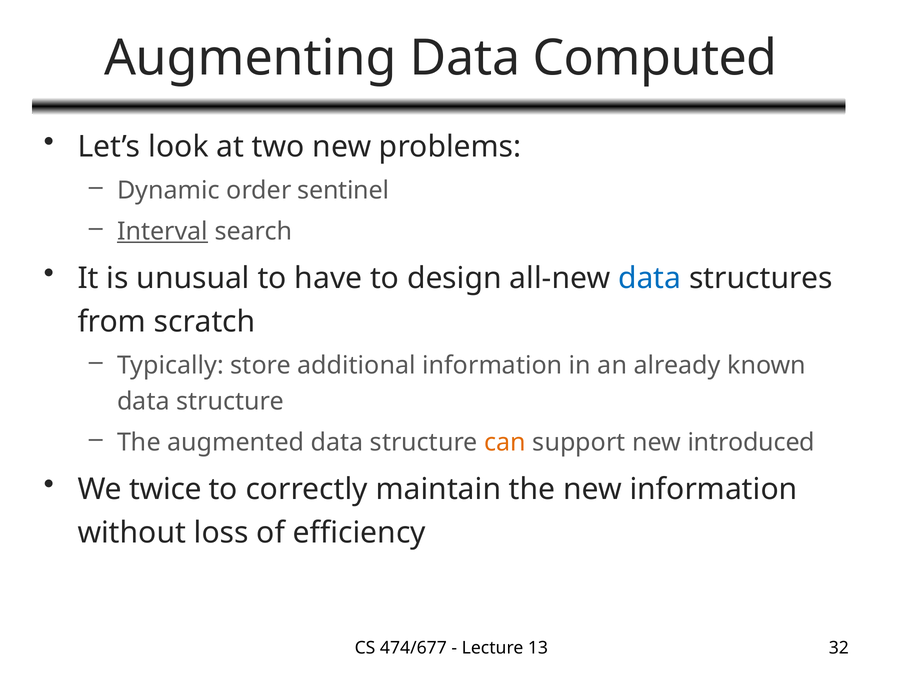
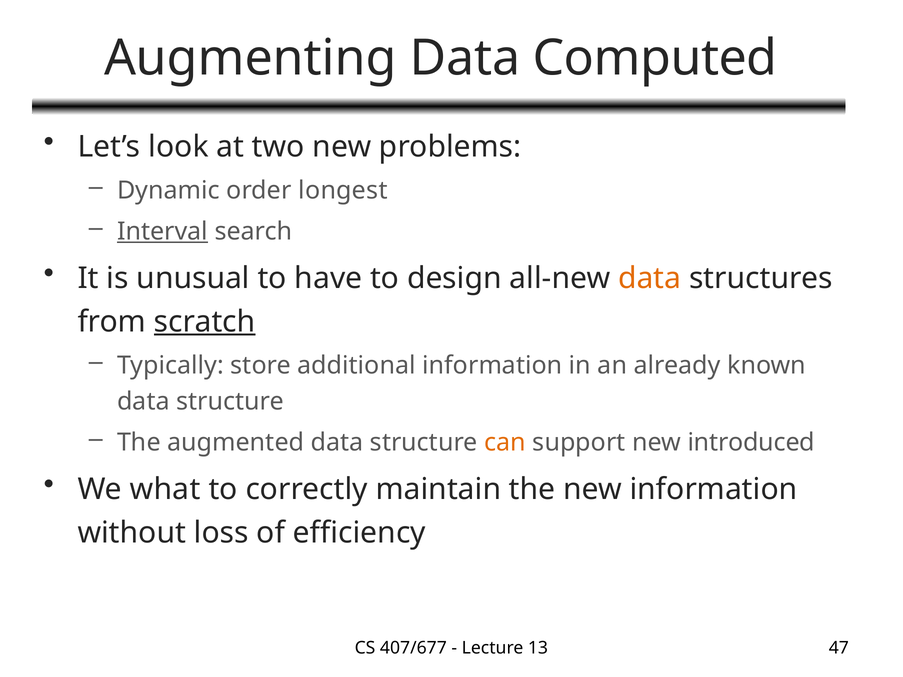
sentinel: sentinel -> longest (343, 191)
data colour: blue -> orange (650, 278)
scratch underline: none -> present (205, 322)
twice: twice -> what (165, 489)
474/677: 474/677 -> 407/677 (413, 648)
32: 32 -> 47 (839, 648)
